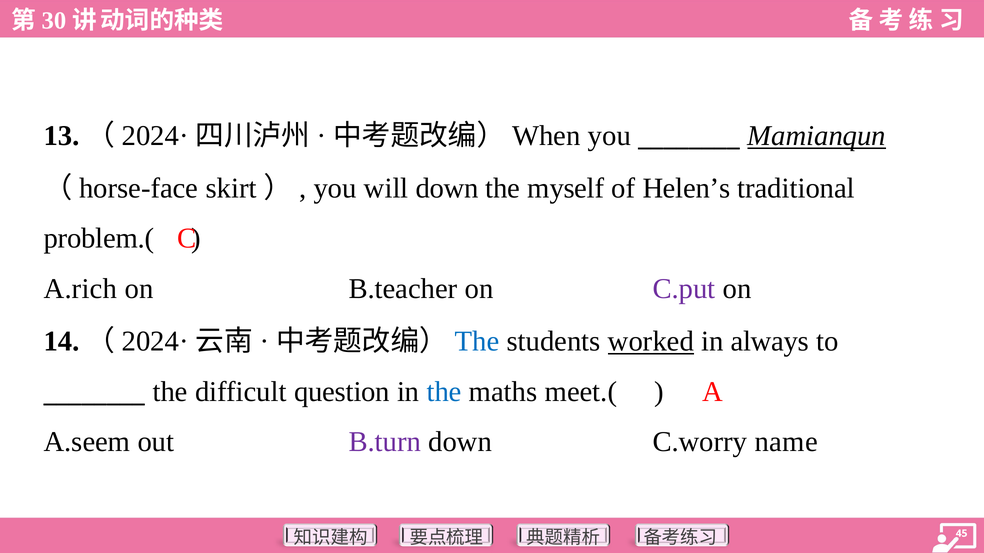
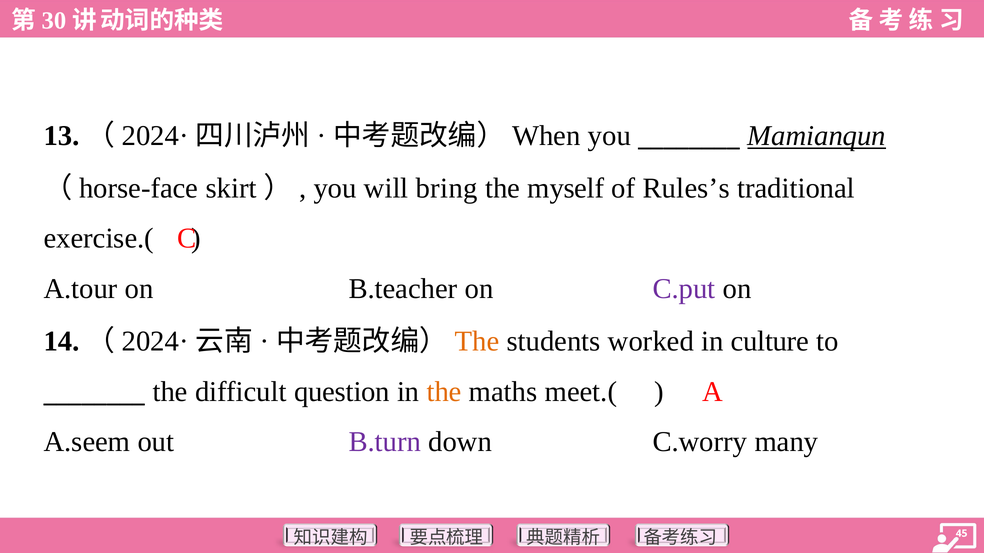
will down: down -> bring (447, 188)
Helen’s: Helen’s -> Rules’s (686, 188)
problem.(: problem.( -> exercise.( (99, 239)
A.rich: A.rich -> A.tour (81, 289)
The colour: blue -> orange (477, 342)
worked underline: present -> none (651, 342)
always: always -> culture (770, 342)
the colour: blue -> orange (444, 392)
name: name -> many (786, 442)
